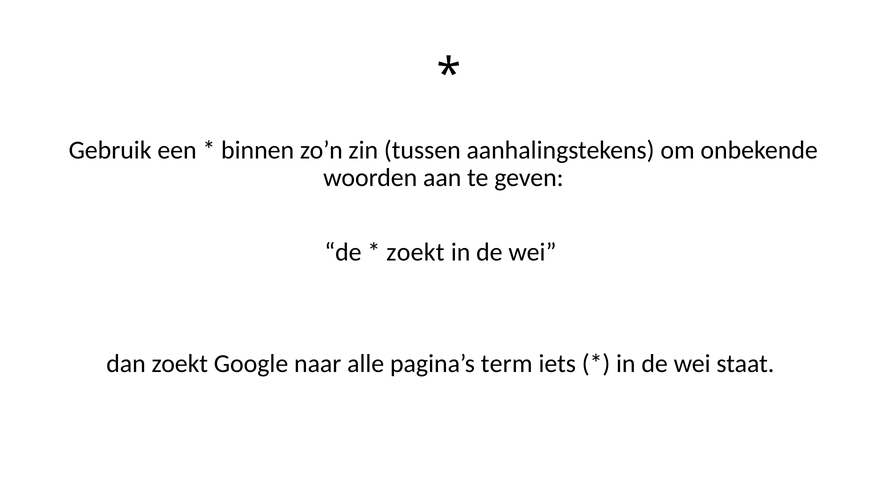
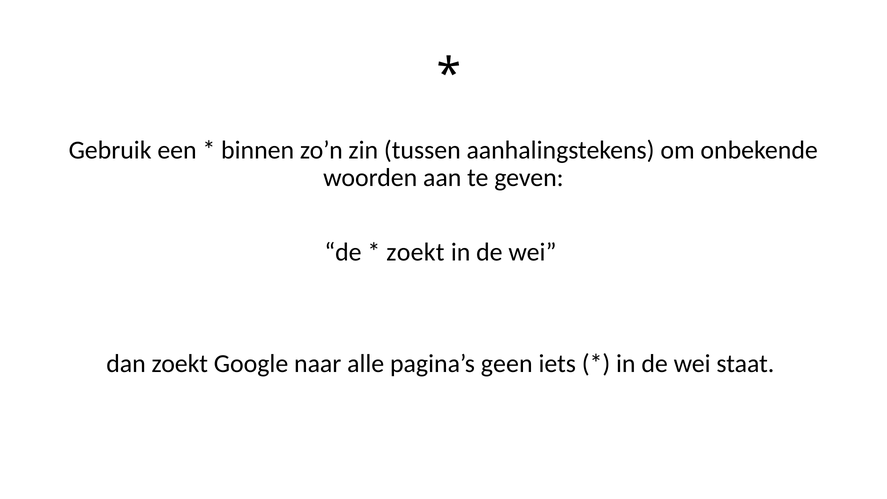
term: term -> geen (507, 364)
